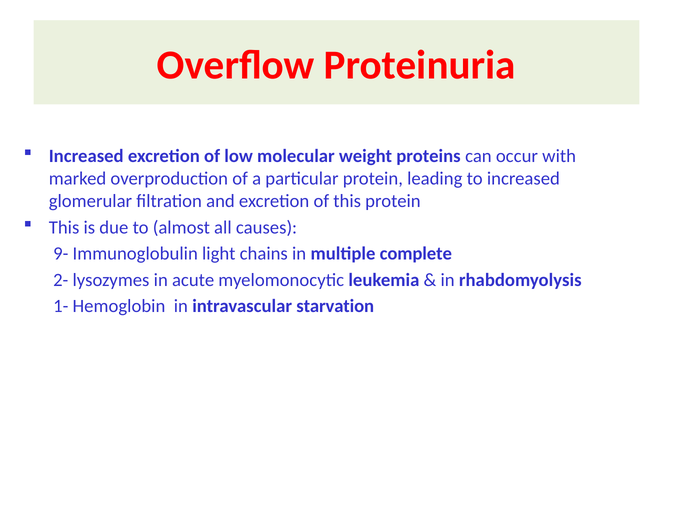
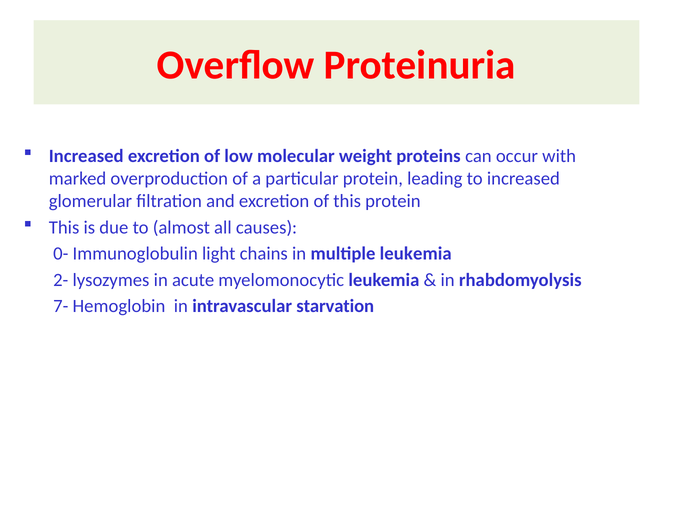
9-: 9- -> 0- (61, 253)
multiple complete: complete -> leukemia (416, 253)
1-: 1- -> 7- (61, 306)
